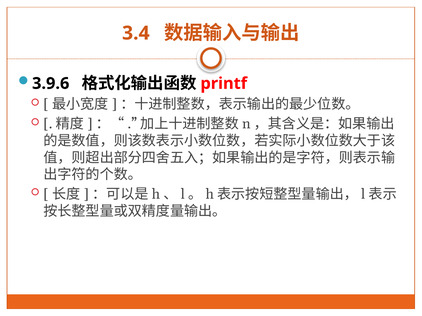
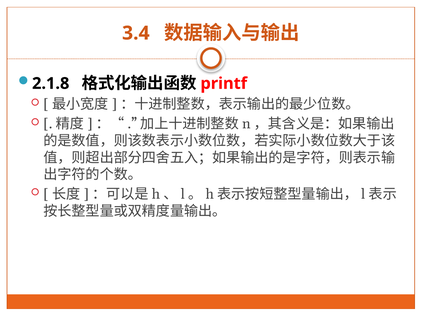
3.9.6: 3.9.6 -> 2.1.8 (51, 84)
